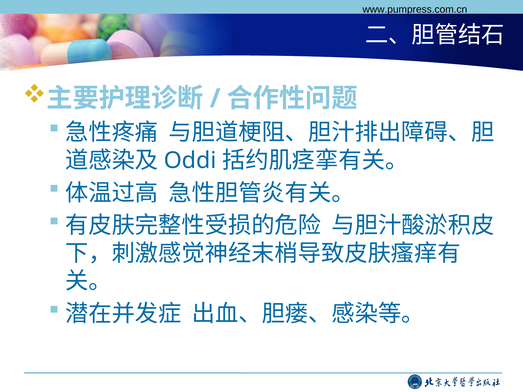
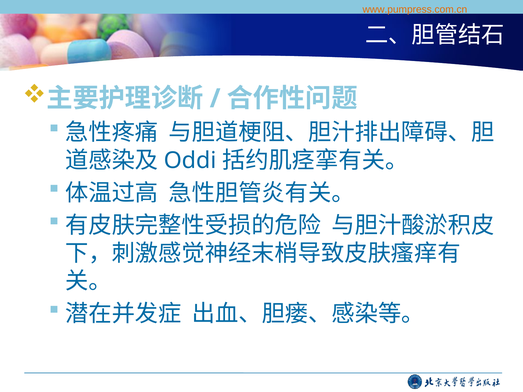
www.pumpress.com.cn colour: black -> orange (415, 9)
